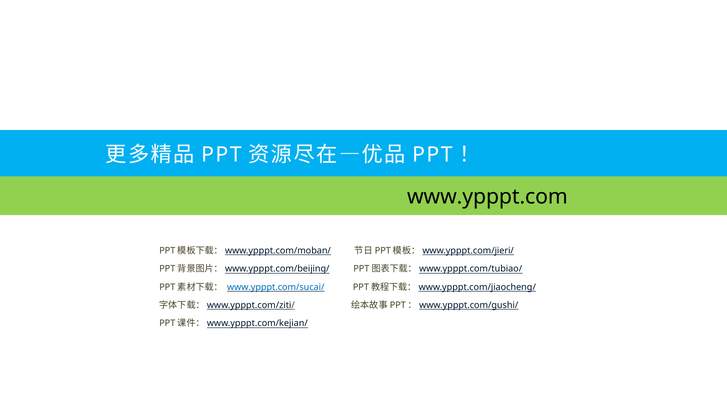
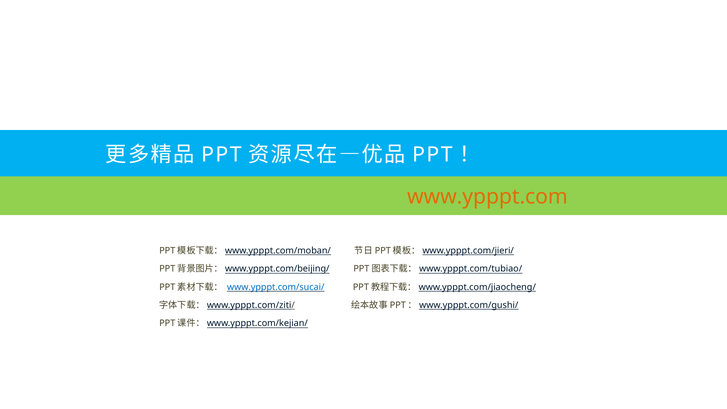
www.ypppt.com colour: black -> orange (487, 197)
